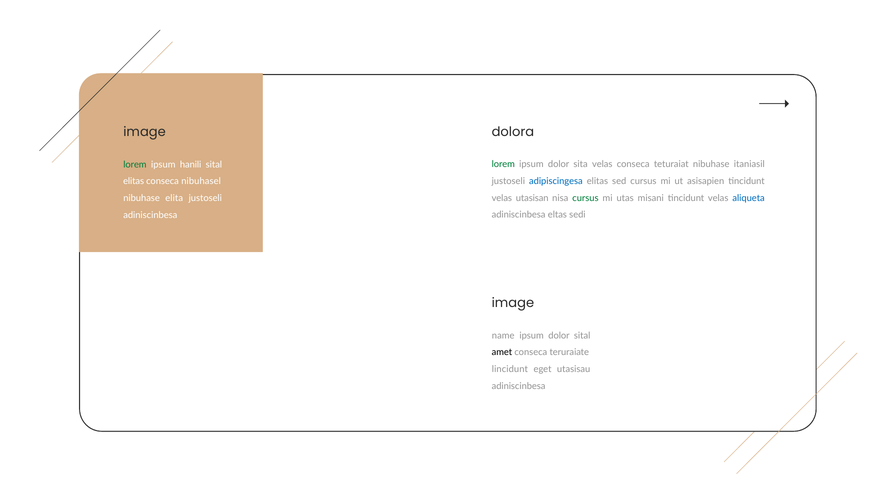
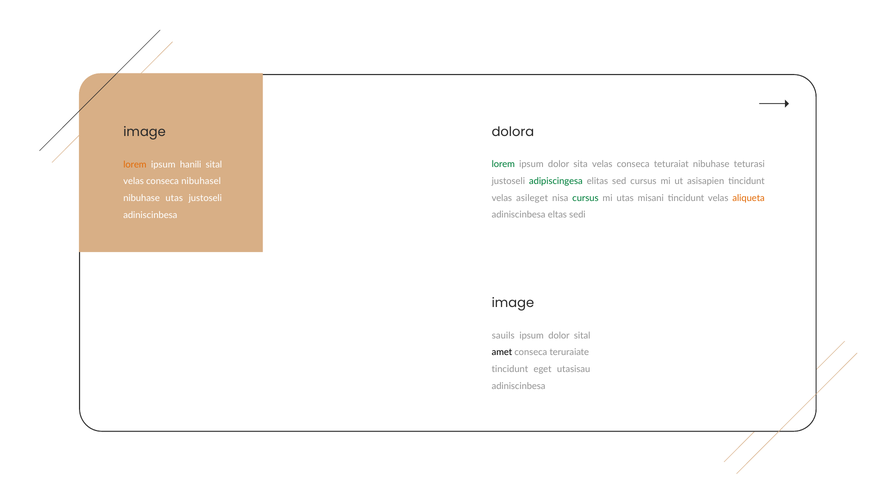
itaniasil: itaniasil -> teturasi (749, 164)
lorem colour: green -> orange (135, 164)
elitas: elitas -> velas (134, 181)
adipiscingesa colour: blue -> green (556, 181)
utasisan: utasisan -> asileget (532, 198)
aliqueta colour: blue -> orange (749, 198)
nibuhase elita: elita -> utas (174, 198)
name: name -> sauils (503, 335)
lincidunt: lincidunt -> tincidunt (510, 369)
